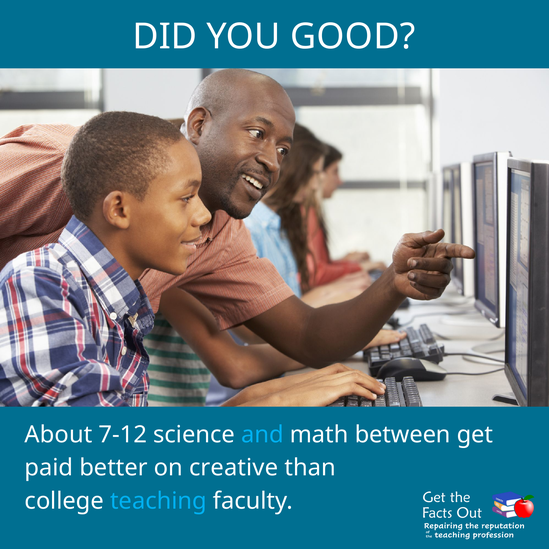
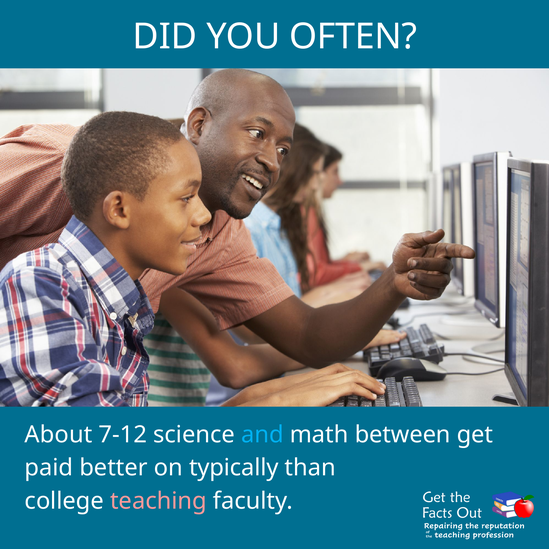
GOOD: GOOD -> OFTEN (353, 37)
creative: creative -> typically (234, 468)
teaching colour: light blue -> pink (158, 501)
